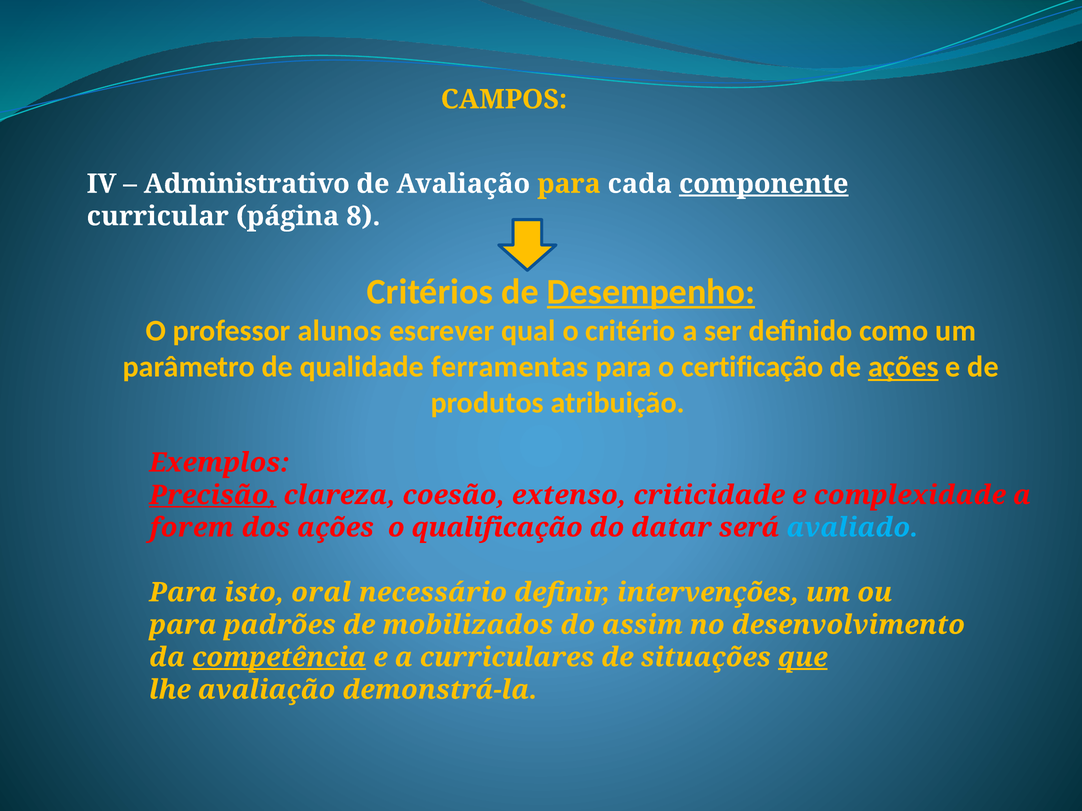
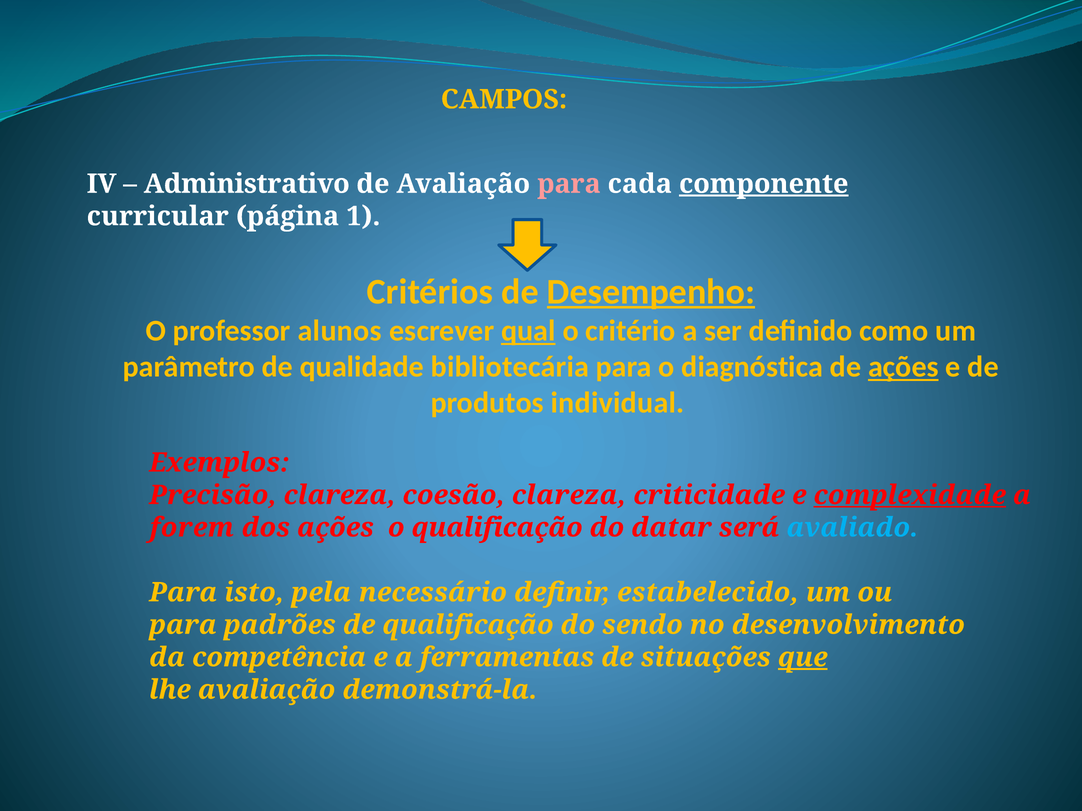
para colour: yellow -> pink (569, 184)
8: 8 -> 1 (363, 216)
qual underline: none -> present (528, 331)
ferramentas: ferramentas -> bibliotecária (510, 367)
certificação: certificação -> diagnóstica (752, 367)
atribuição: atribuição -> individual (617, 403)
Precisão underline: present -> none (213, 495)
coesão extenso: extenso -> clareza (569, 495)
complexidade underline: none -> present (910, 495)
oral: oral -> pela (321, 593)
intervenções: intervenções -> estabelecido (708, 593)
de mobilizados: mobilizados -> qualificação (468, 625)
assim: assim -> sendo (642, 625)
competência underline: present -> none (279, 658)
curriculares: curriculares -> ferramentas (507, 658)
